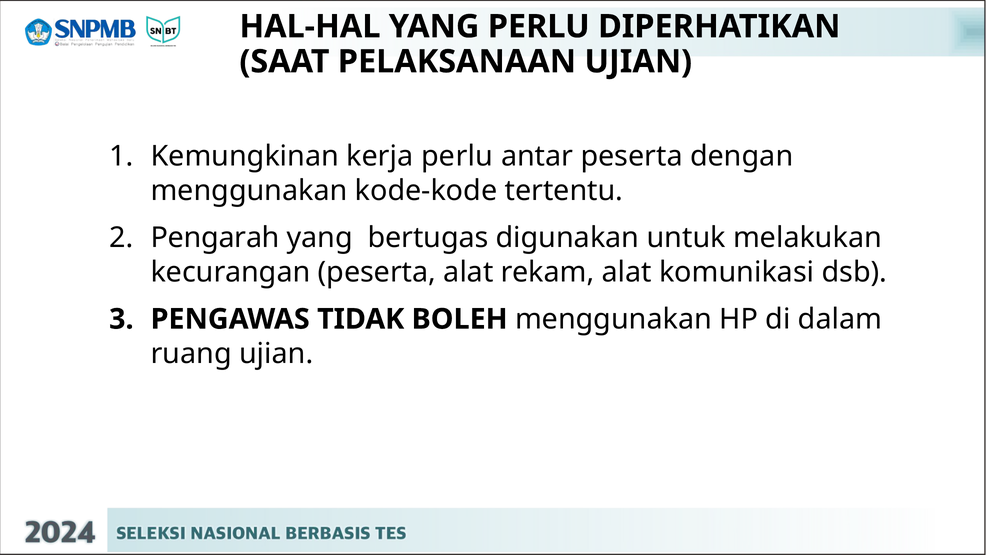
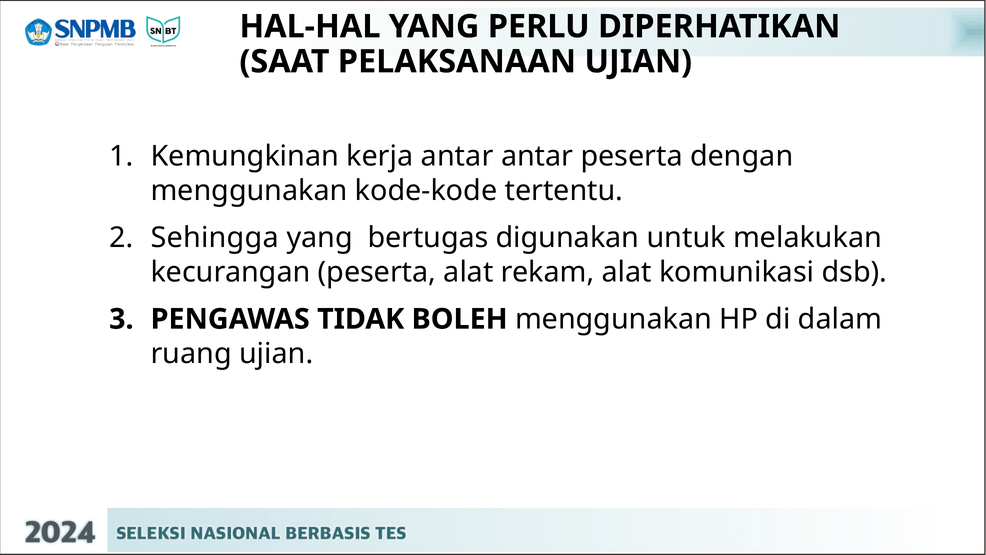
kerja perlu: perlu -> antar (457, 156)
Pengarah: Pengarah -> Sehingga (215, 238)
